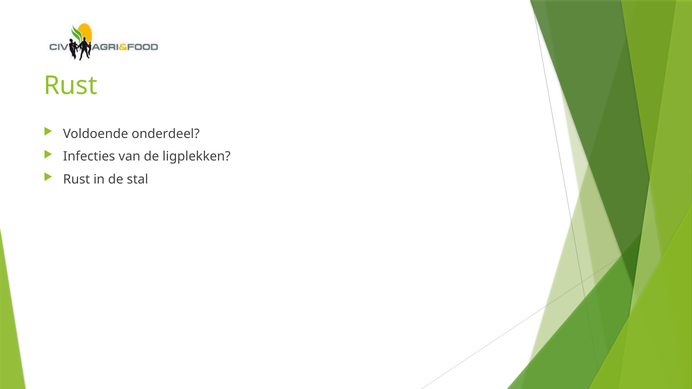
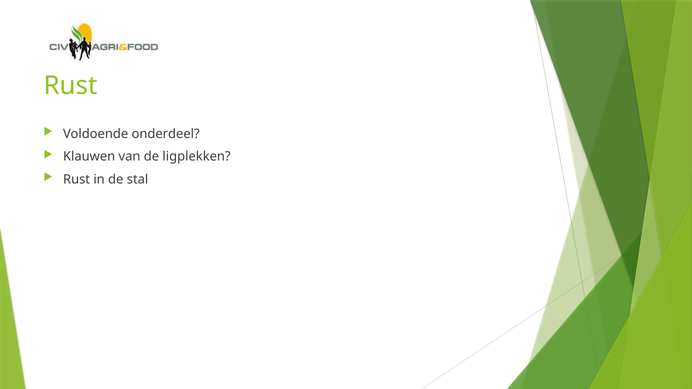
Infecties: Infecties -> Klauwen (89, 157)
